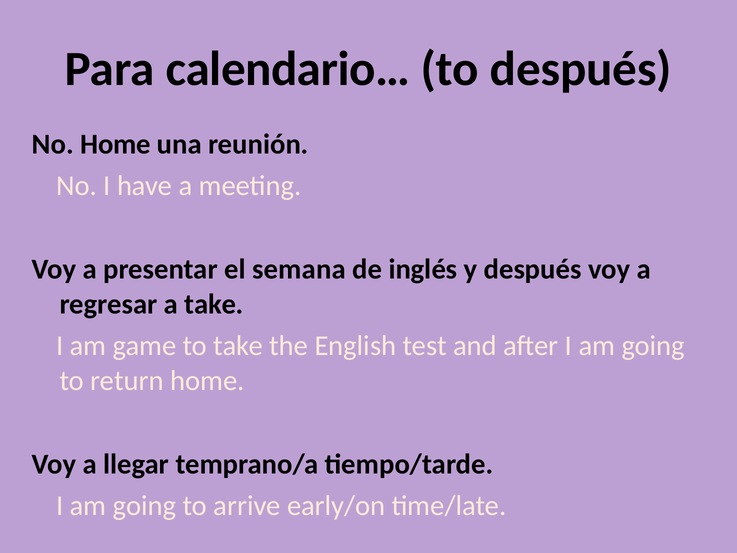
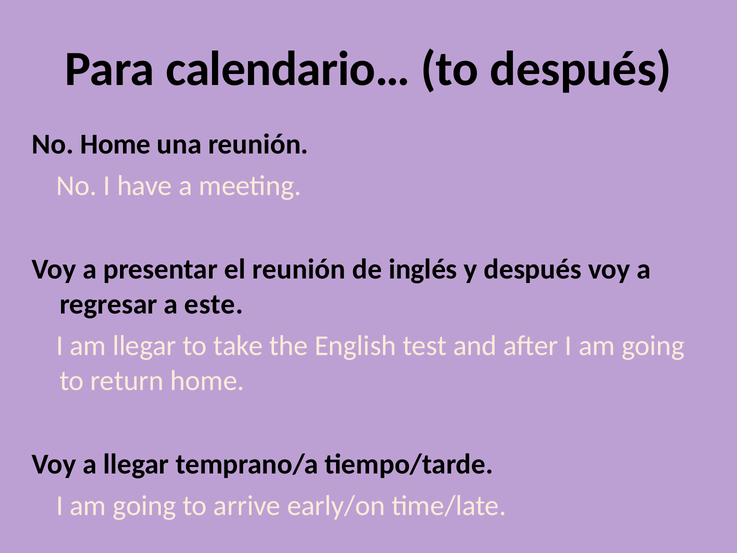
el semana: semana -> reunión (299, 269)
a take: take -> este (214, 304)
am game: game -> llegar (145, 346)
